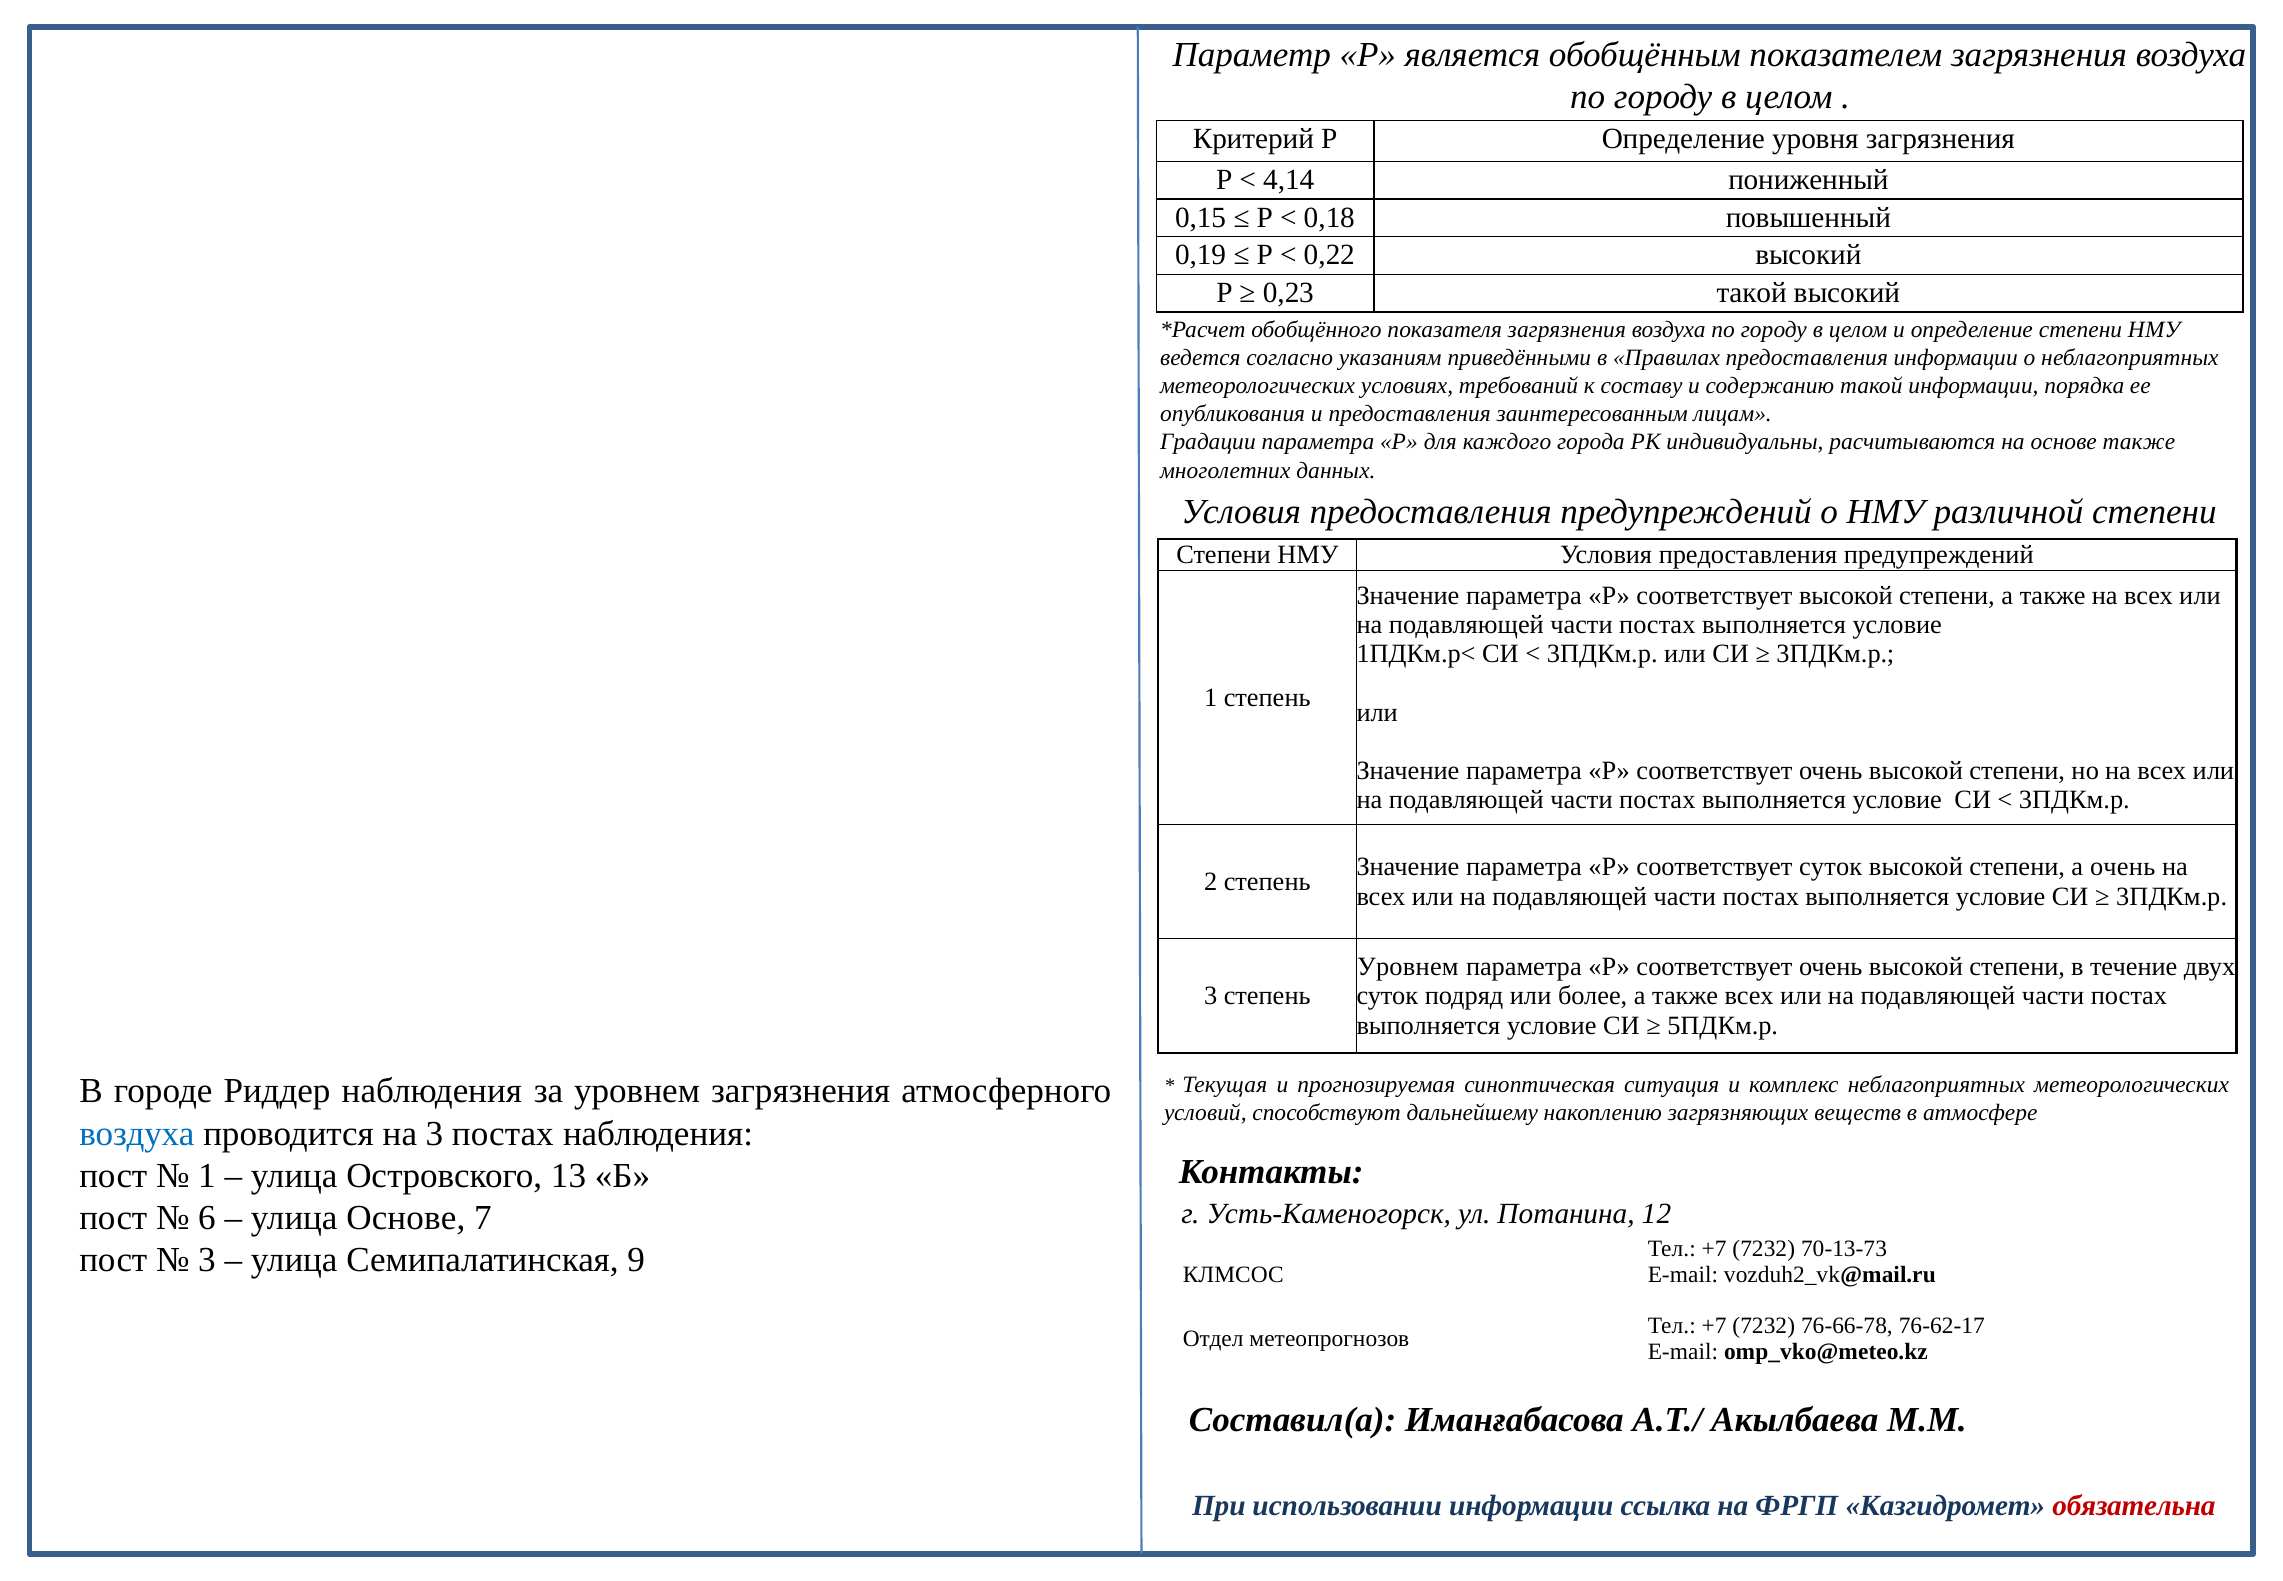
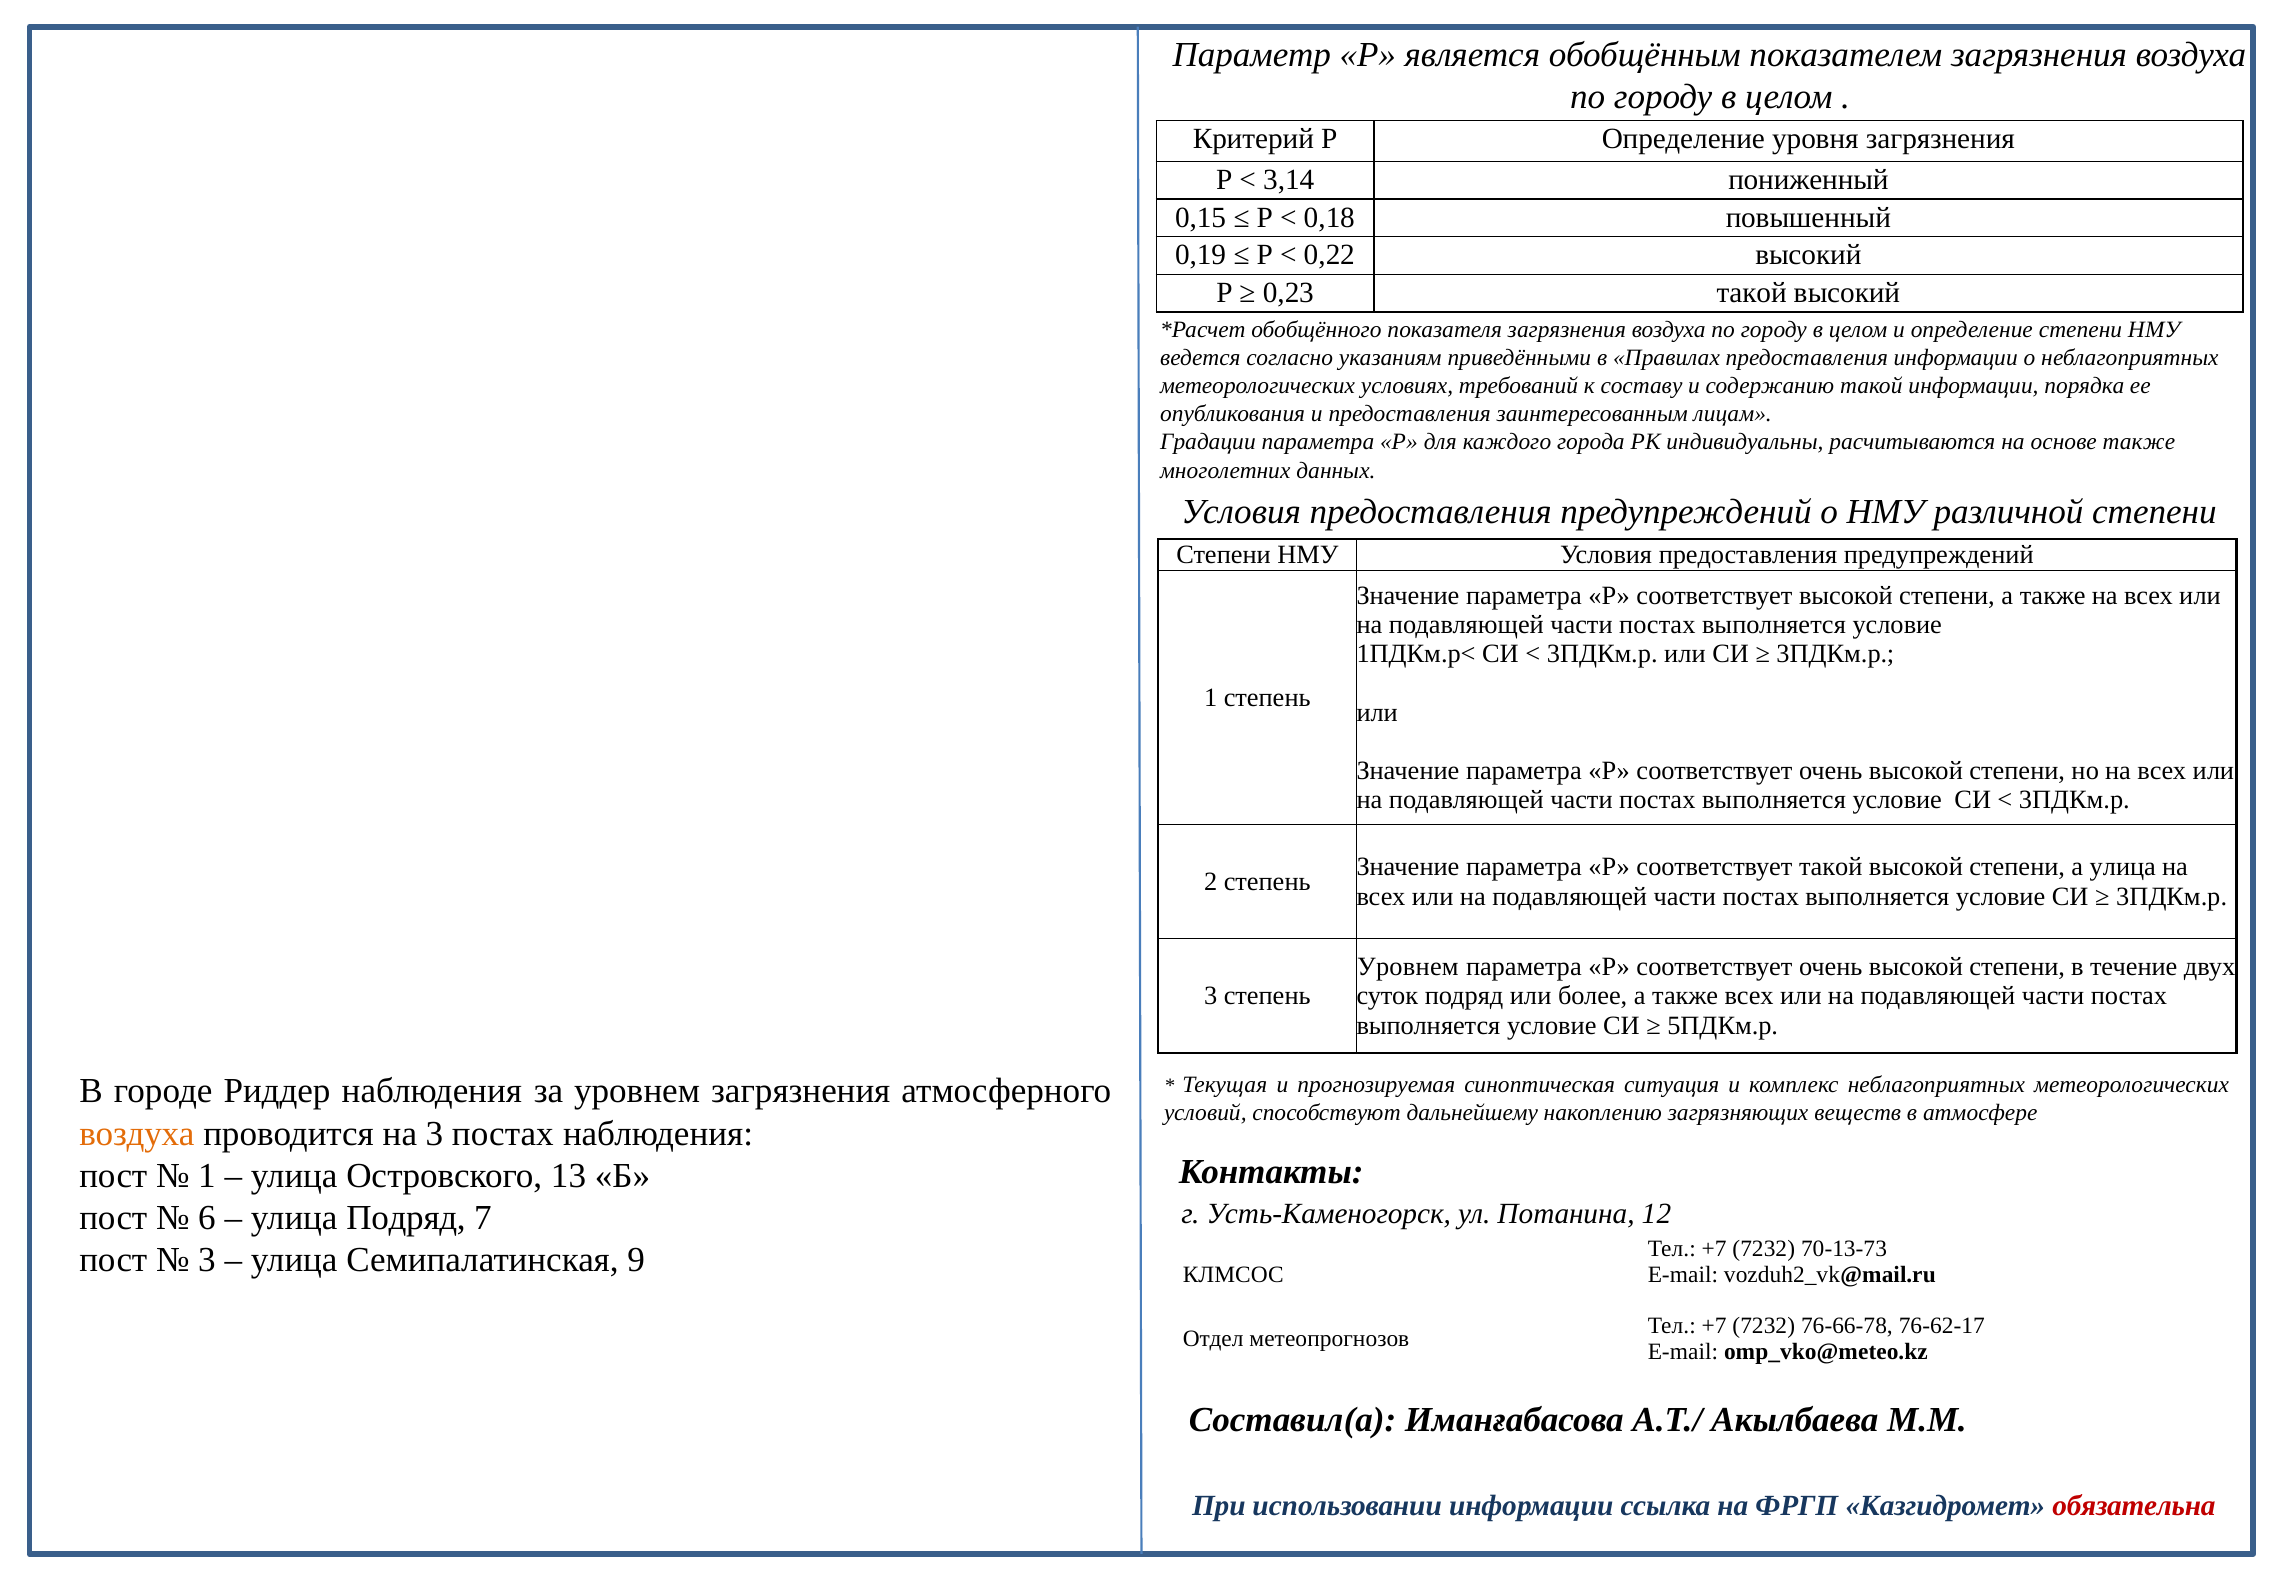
4,14: 4,14 -> 3,14 (1289, 180)
соответствует суток: суток -> такой (1831, 867)
а очень: очень -> улица (2123, 867)
воздуха colour: blue -> orange (137, 1133)
улица Основе: Основе -> Подряд (406, 1217)
